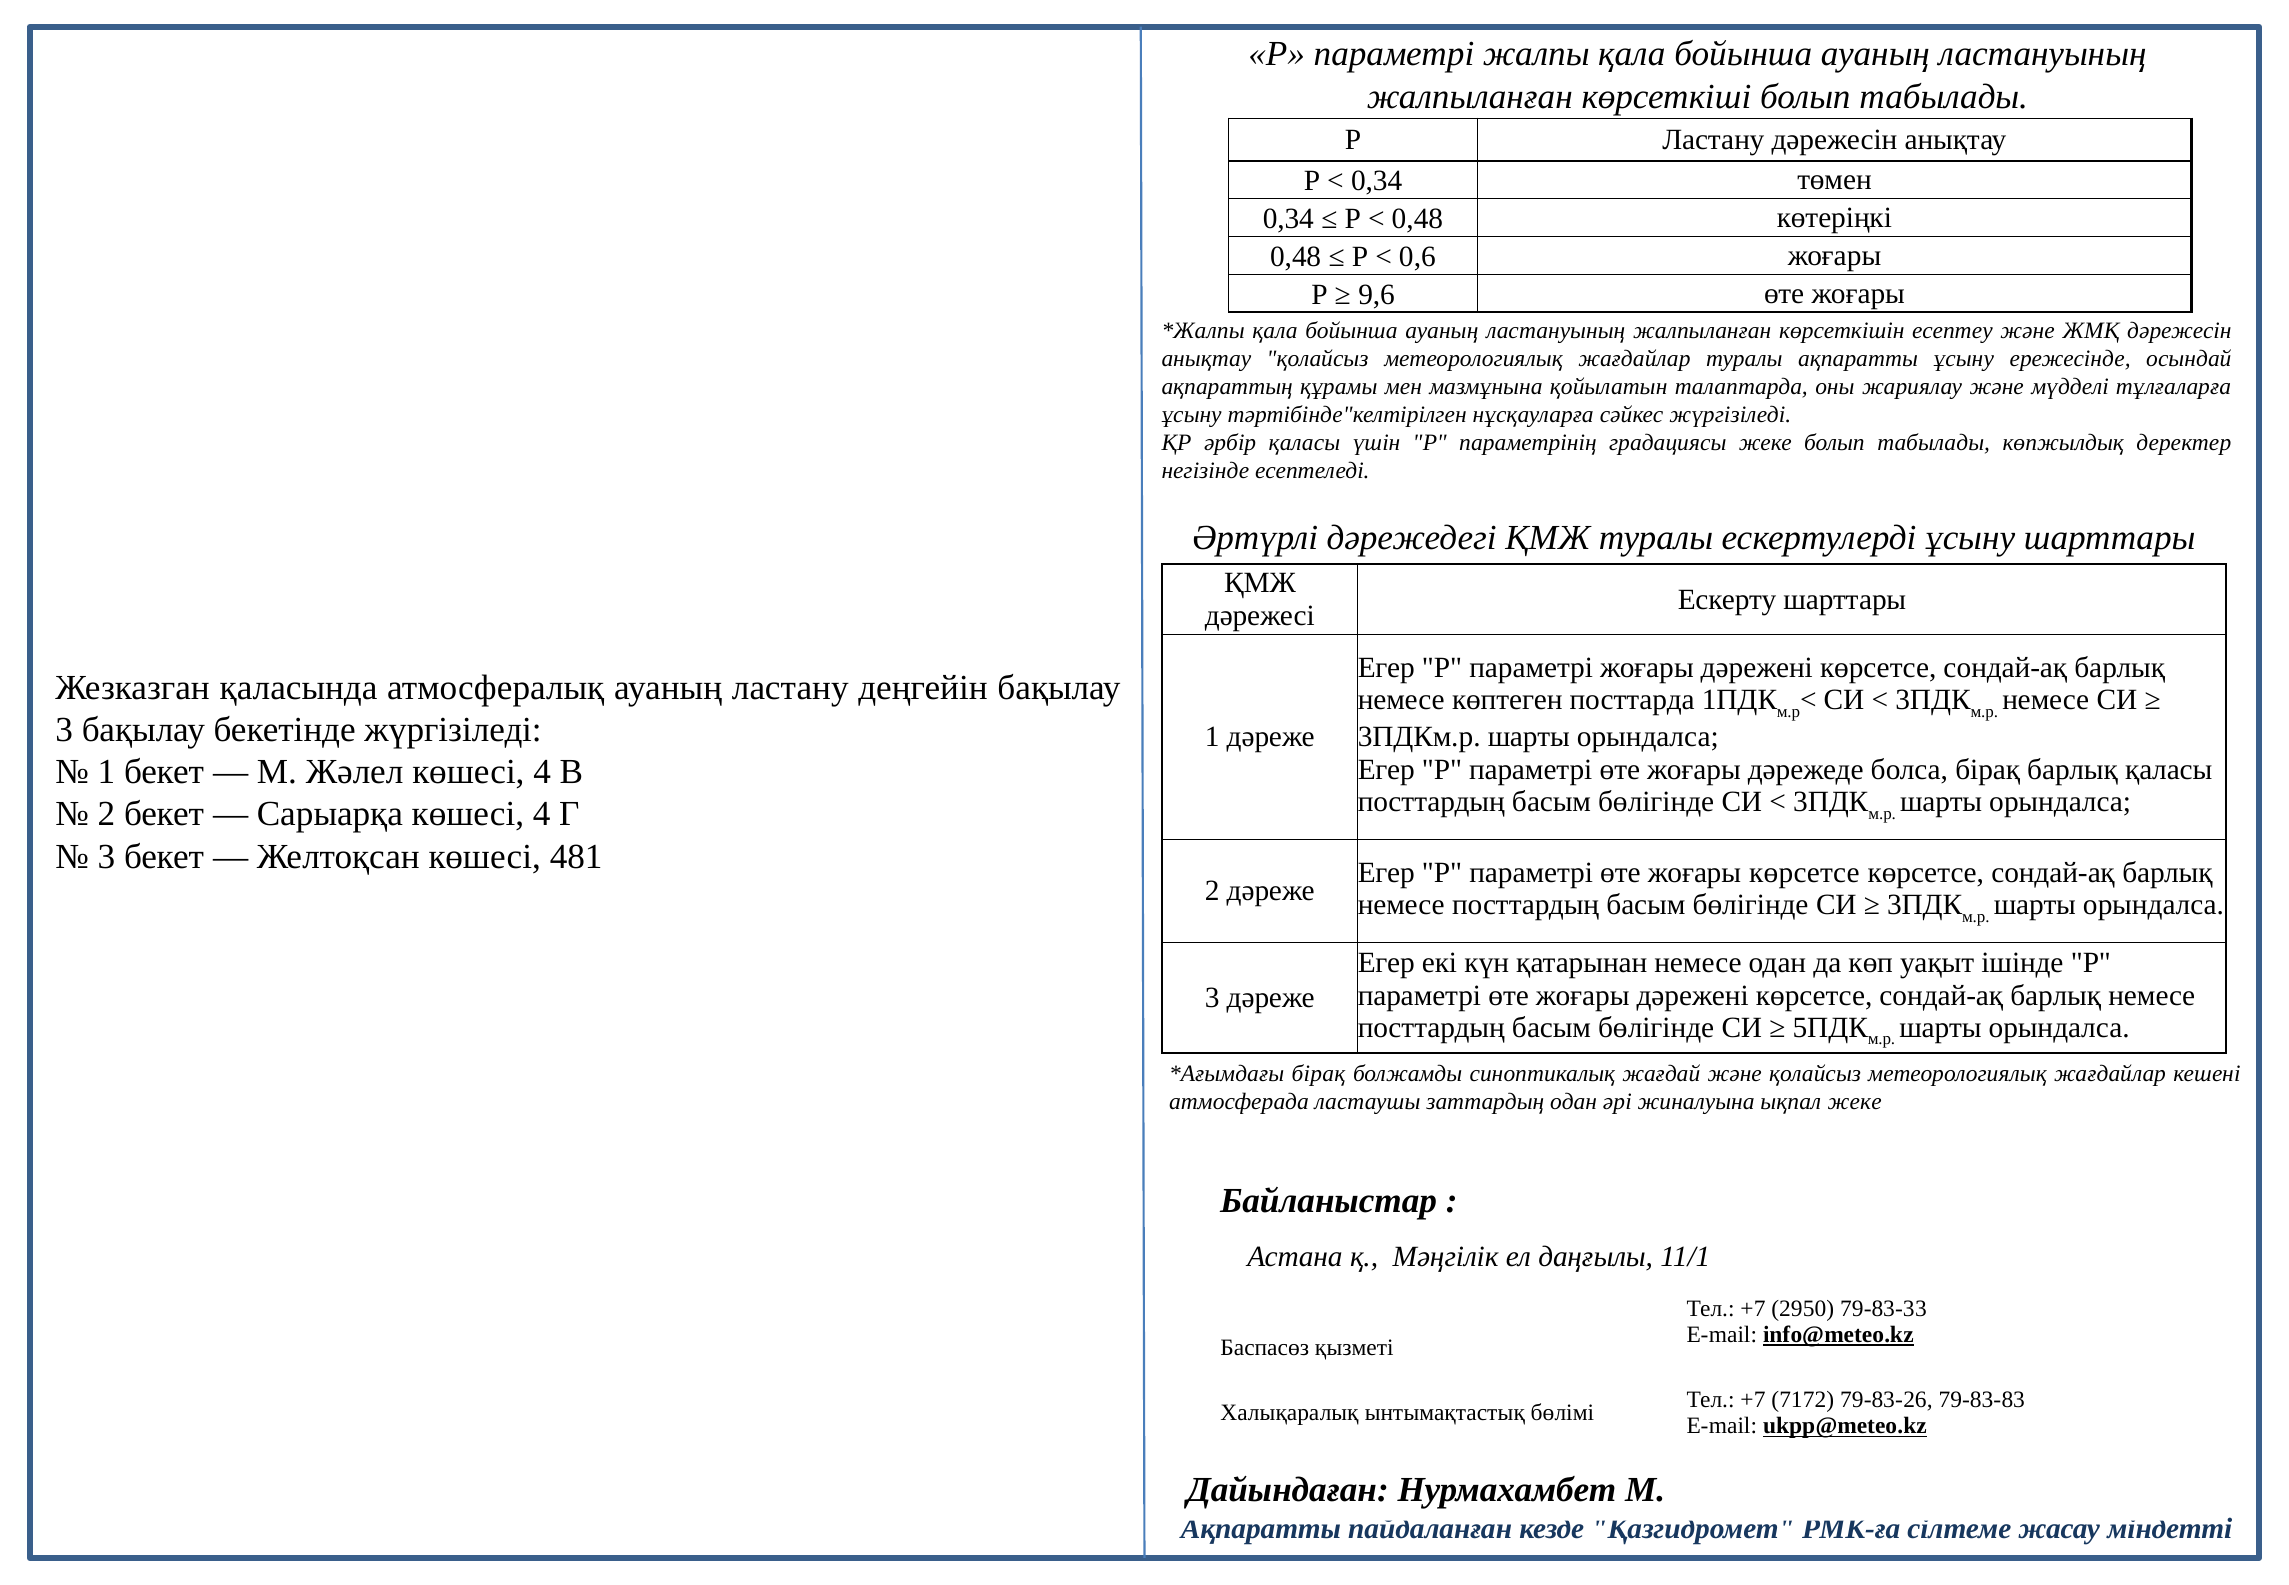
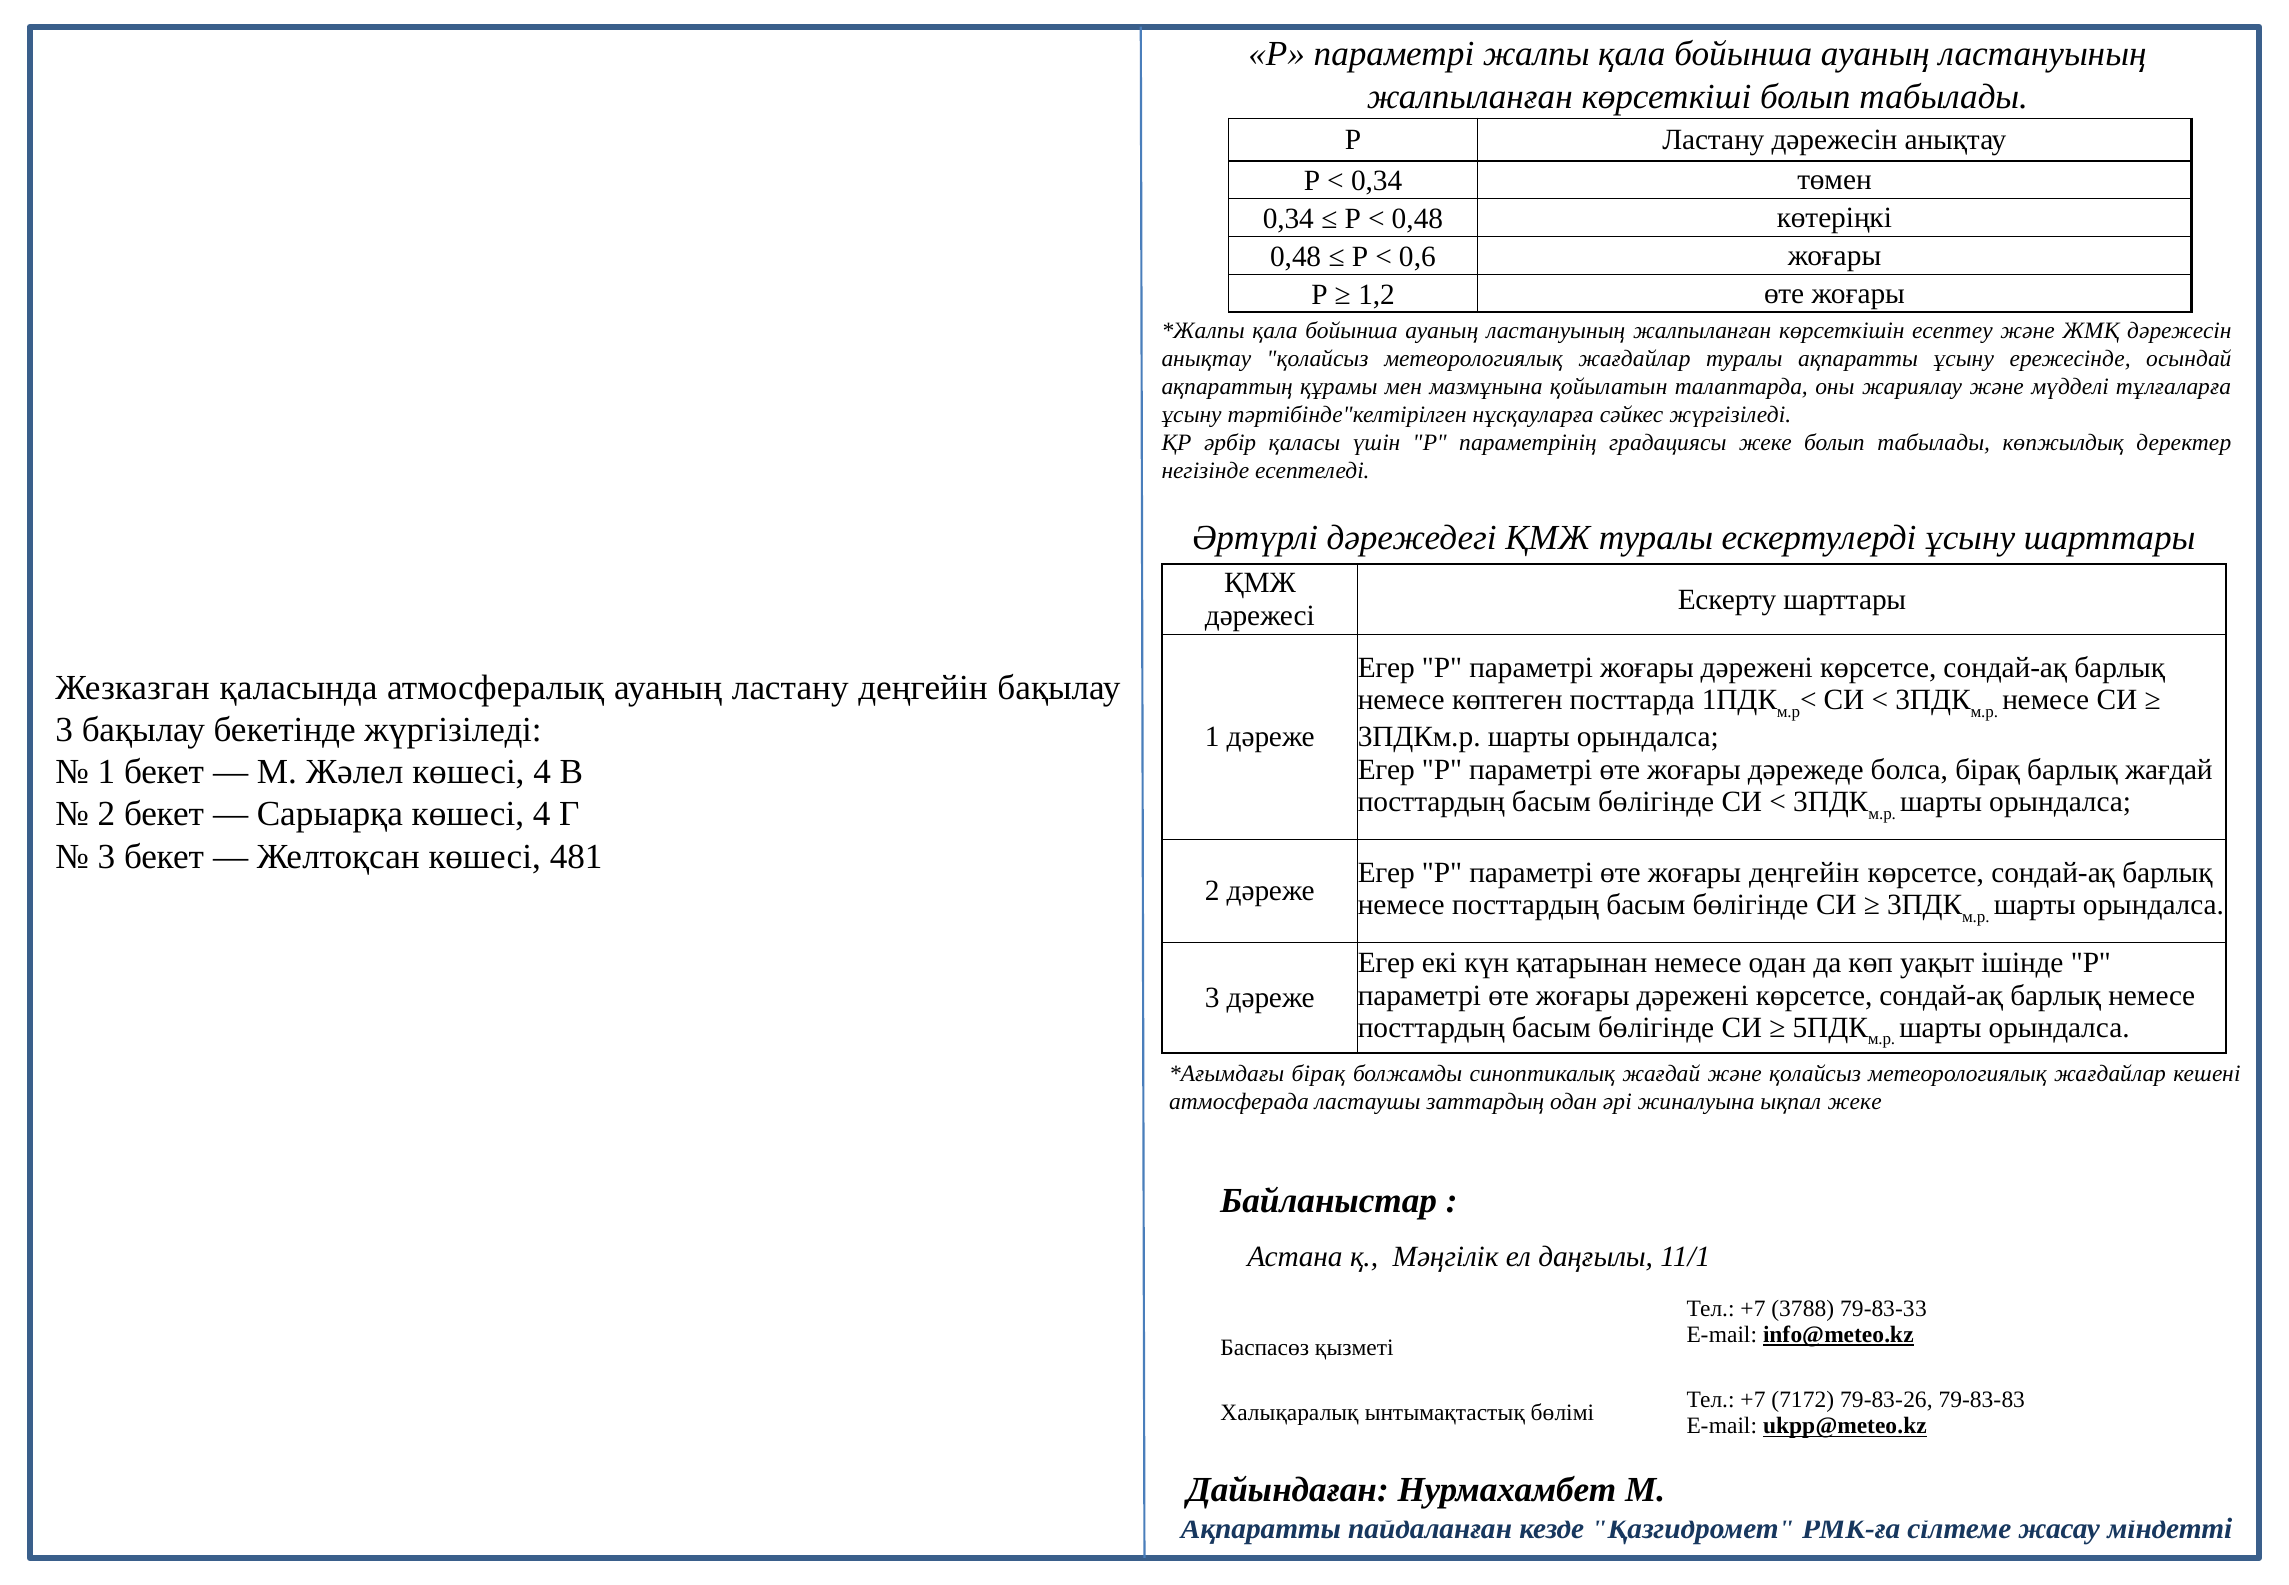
9,6: 9,6 -> 1,2 (1377, 294)
барлық қаласы: қаласы -> жағдай (2169, 770)
жоғары көрсетсе: көрсетсе -> деңгейін (1804, 872)
2950: 2950 -> 3788 (1803, 1308)
